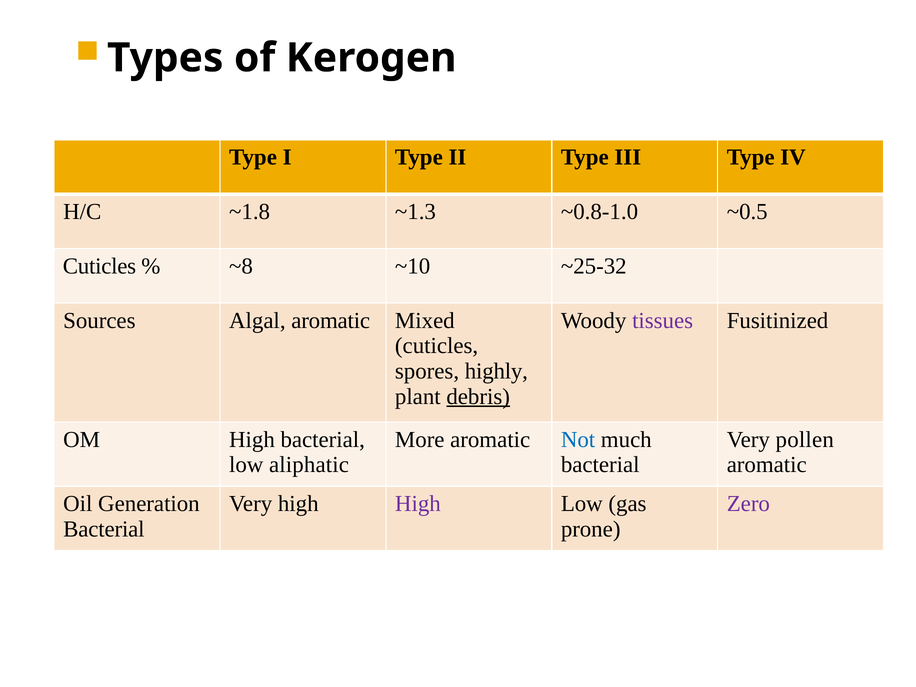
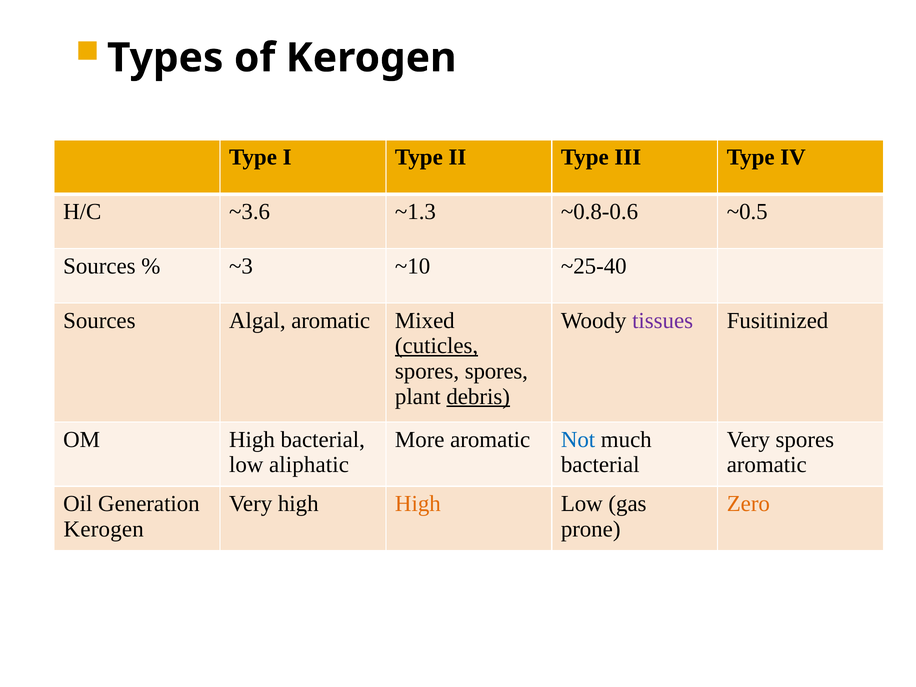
~1.8: ~1.8 -> ~3.6 (250, 212)
~0.8-1.0: ~0.8-1.0 -> ~0.8-0.6 (599, 212)
Cuticles: Cuticles -> Sources (99, 266)
~8: ~8 -> ~3 (241, 266)
~25-32: ~25-32 -> ~25-40 (594, 266)
cuticles underline: none -> present (437, 346)
spores highly: highly -> spores (496, 371)
Very pollen: pollen -> spores (805, 440)
High colour: purple -> orange (418, 504)
Zero colour: purple -> orange (748, 504)
Bacterial: Bacterial -> Kerogen (104, 529)
